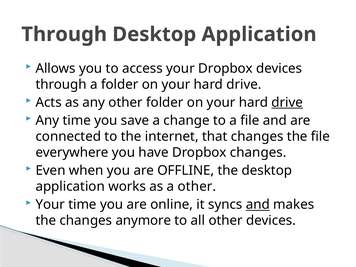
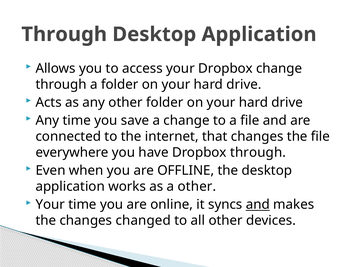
Dropbox devices: devices -> change (279, 68)
drive underline: present -> none (287, 102)
Dropbox changes: changes -> through (258, 152)
anymore: anymore -> changed (143, 221)
